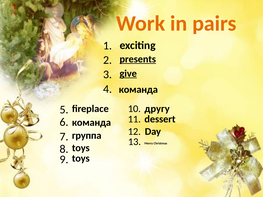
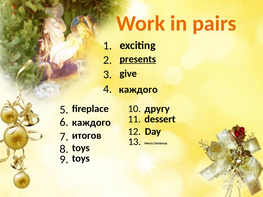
give underline: present -> none (128, 74)
команда: команда -> каждого (138, 90)
6 команда: команда -> каждого (91, 123)
группа: группа -> итогов (87, 136)
